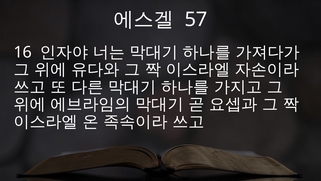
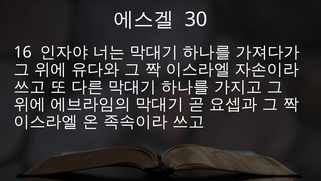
57: 57 -> 30 (196, 19)
